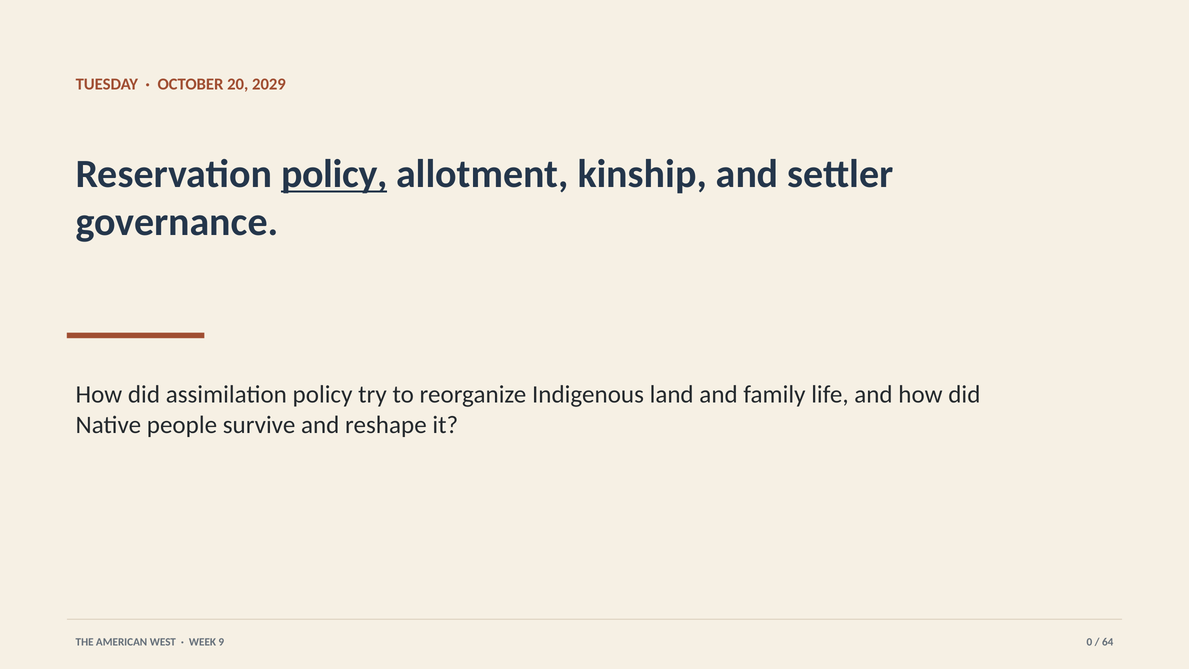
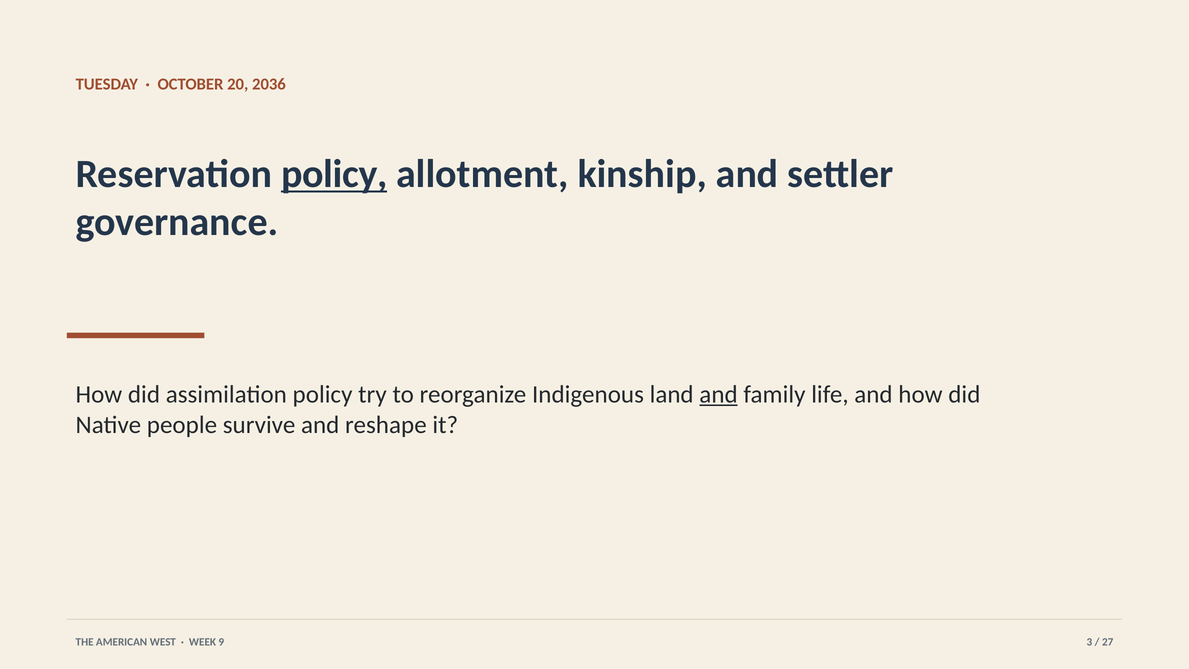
2029: 2029 -> 2036 (269, 84)
and underline: none -> present (719, 395)
0: 0 -> 3 (1089, 642)
64: 64 -> 27 (1108, 642)
